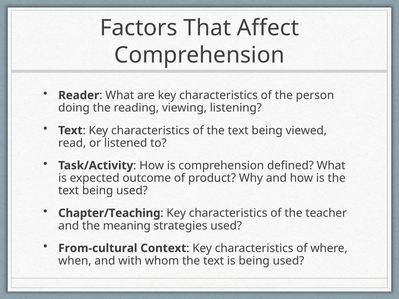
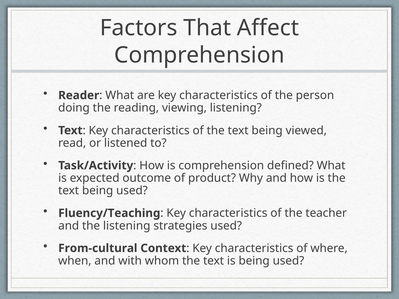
Chapter/Teaching: Chapter/Teaching -> Fluency/Teaching (109, 213)
the meaning: meaning -> listening (127, 226)
